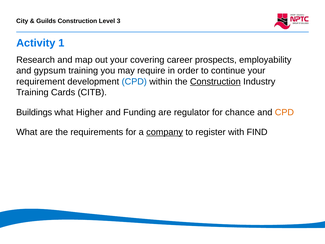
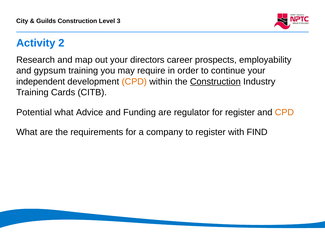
1: 1 -> 2 (61, 43)
covering: covering -> directors (147, 60)
requirement: requirement -> independent (41, 81)
CPD colour: blue -> orange (134, 81)
Buildings: Buildings -> Potential (34, 112)
Higher: Higher -> Advice (90, 112)
for chance: chance -> register (240, 112)
company underline: present -> none (165, 132)
